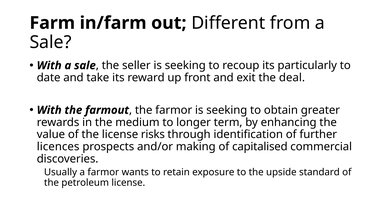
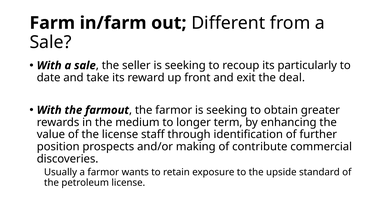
risks: risks -> staff (153, 134)
licences: licences -> position (58, 146)
capitalised: capitalised -> contribute (260, 146)
